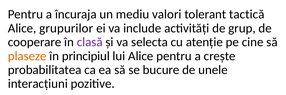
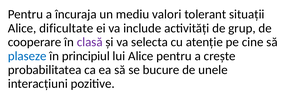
tactică: tactică -> situații (247, 14)
grupurilor: grupurilor -> dificultate (66, 28)
plaseze colour: orange -> blue (27, 56)
